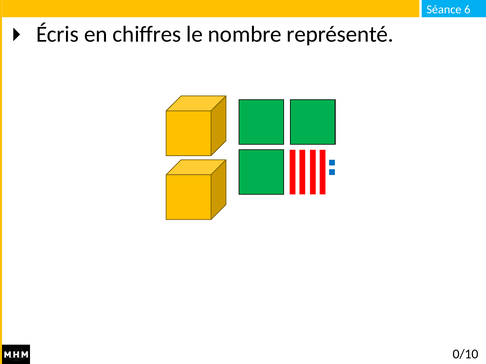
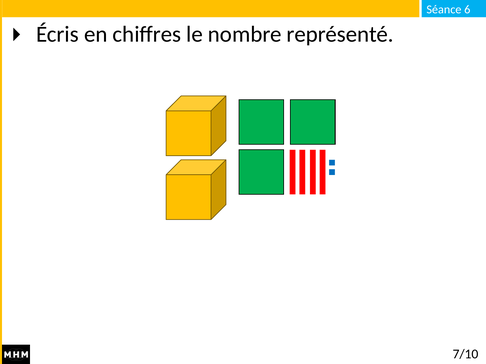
0/10: 0/10 -> 7/10 (465, 355)
